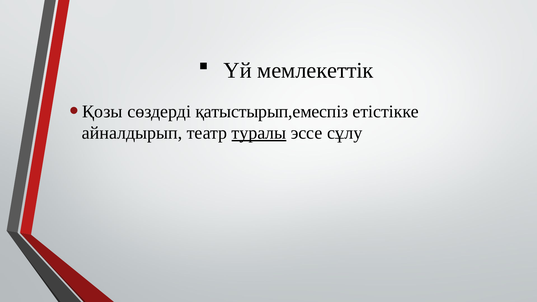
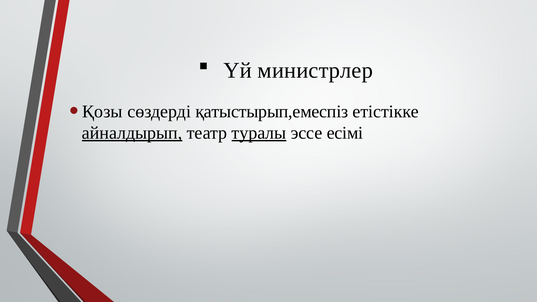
мемлекеттік: мемлекеттік -> министрлер (315, 70)
айналдырып underline: none -> present (132, 133)
сұлу: сұлу -> есімі (345, 133)
